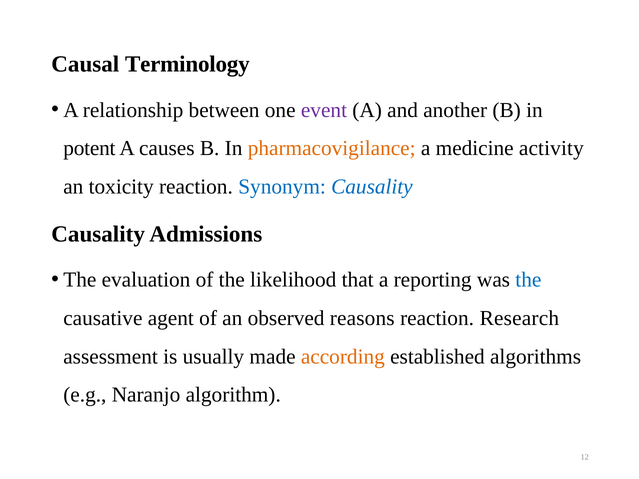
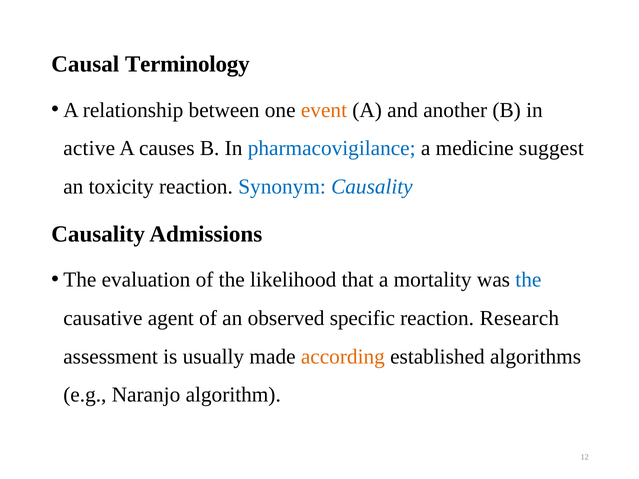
event colour: purple -> orange (324, 110)
potent: potent -> active (89, 148)
pharmacovigilance colour: orange -> blue (332, 148)
activity: activity -> suggest (551, 148)
reporting: reporting -> mortality (433, 280)
reasons: reasons -> specific (362, 318)
